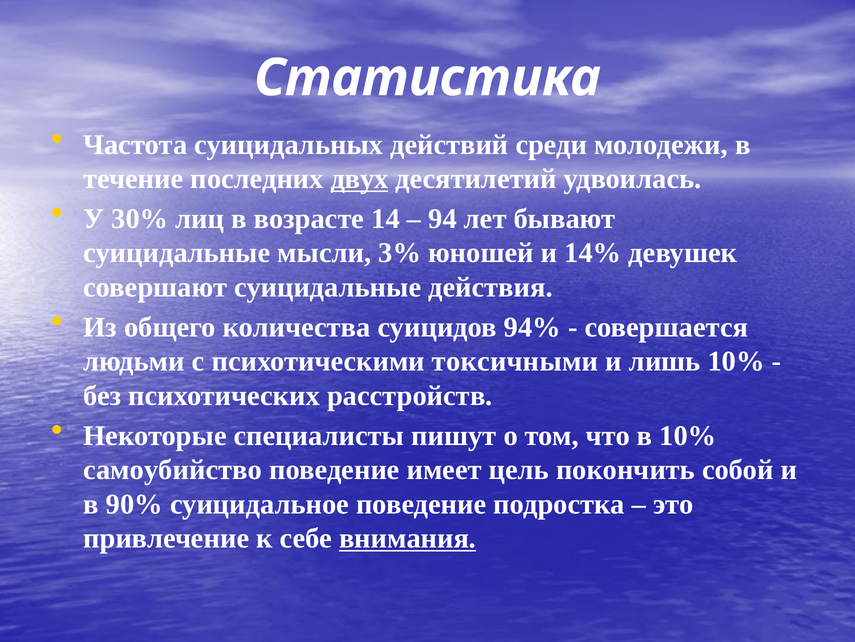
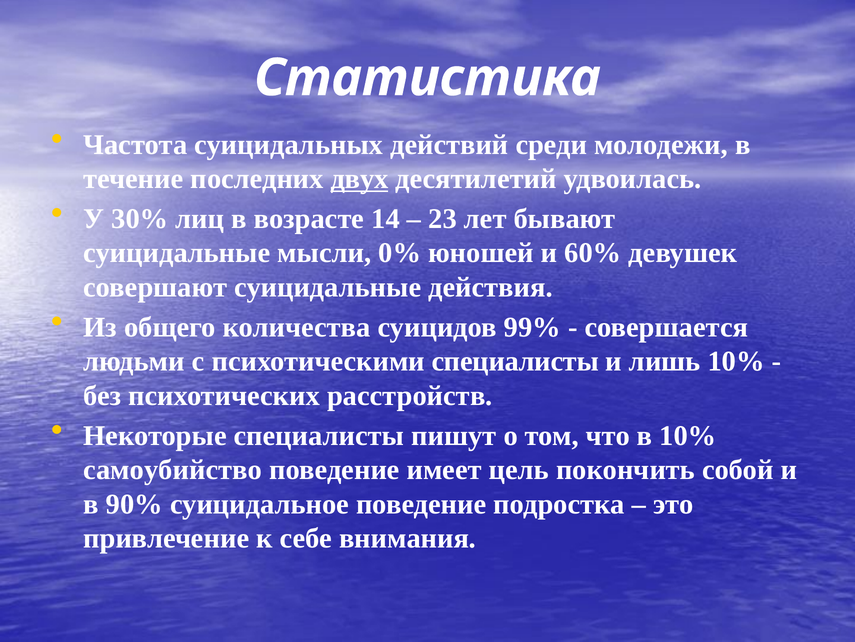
94: 94 -> 23 (443, 219)
3%: 3% -> 0% (400, 253)
14%: 14% -> 60% (593, 253)
94%: 94% -> 99% (532, 327)
психотическими токсичными: токсичными -> специалисты (515, 361)
внимания underline: present -> none (408, 538)
